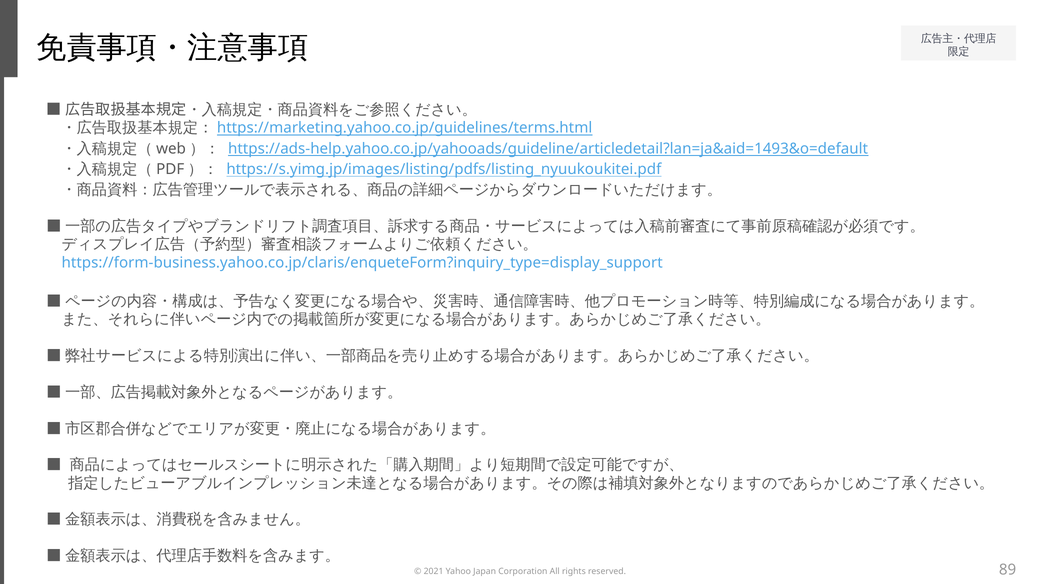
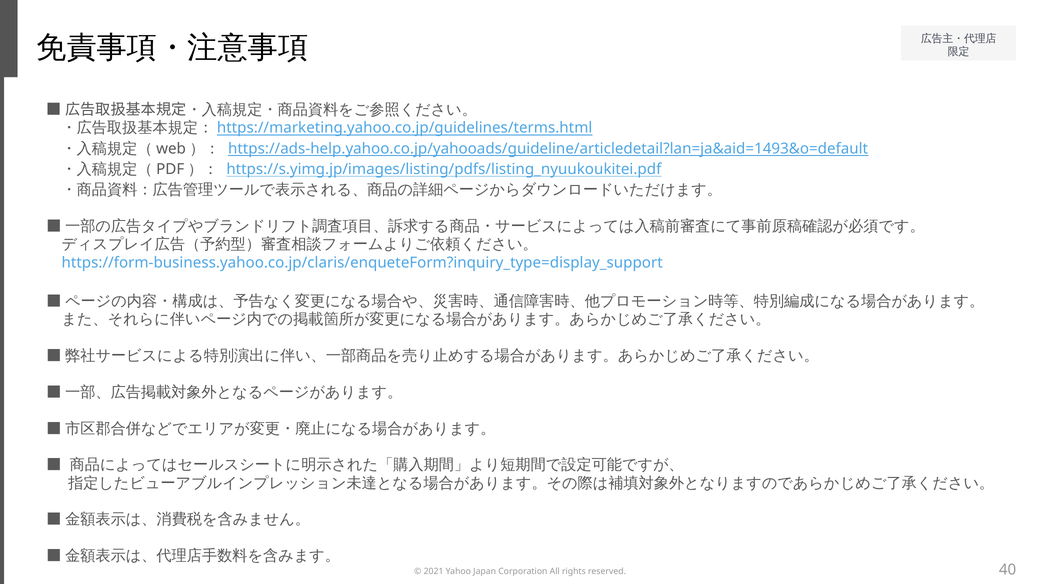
89: 89 -> 40 (1008, 570)
